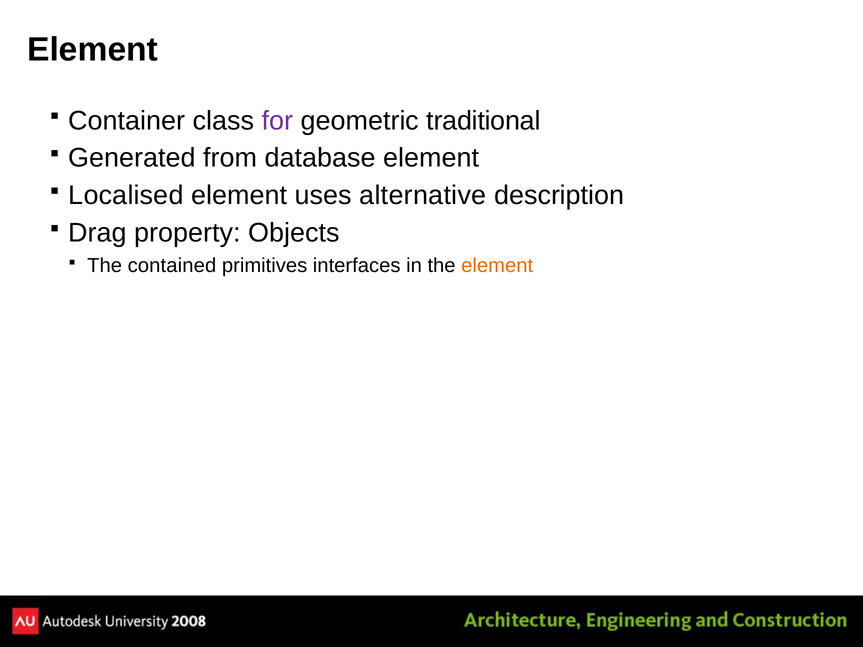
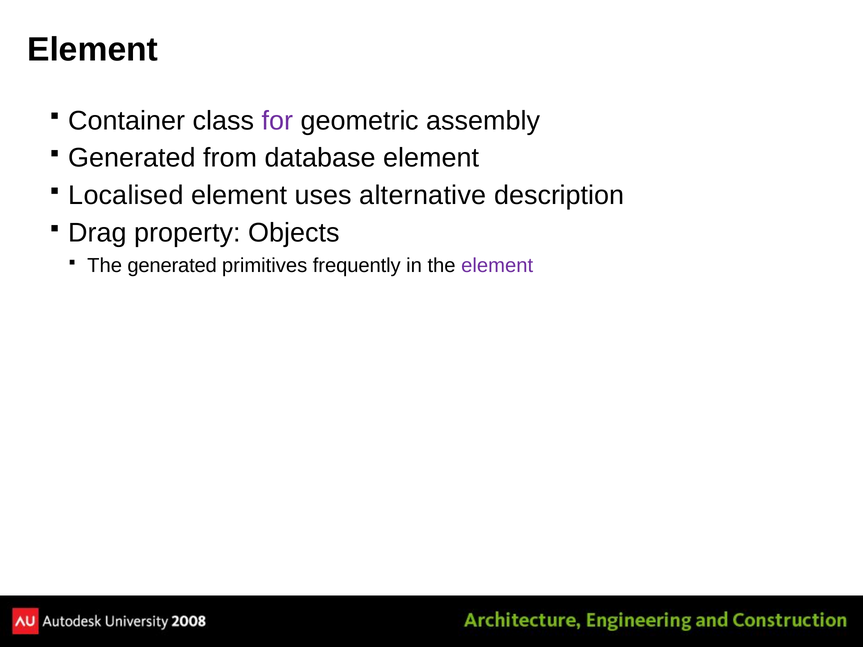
traditional: traditional -> assembly (483, 121)
The contained: contained -> generated (172, 266)
interfaces: interfaces -> frequently (357, 266)
element colour: orange -> purple (497, 266)
